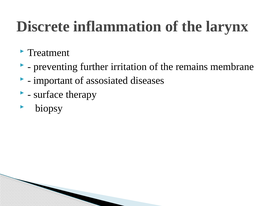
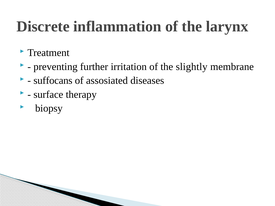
remains: remains -> slightly (192, 67)
important: important -> suffocans (53, 81)
